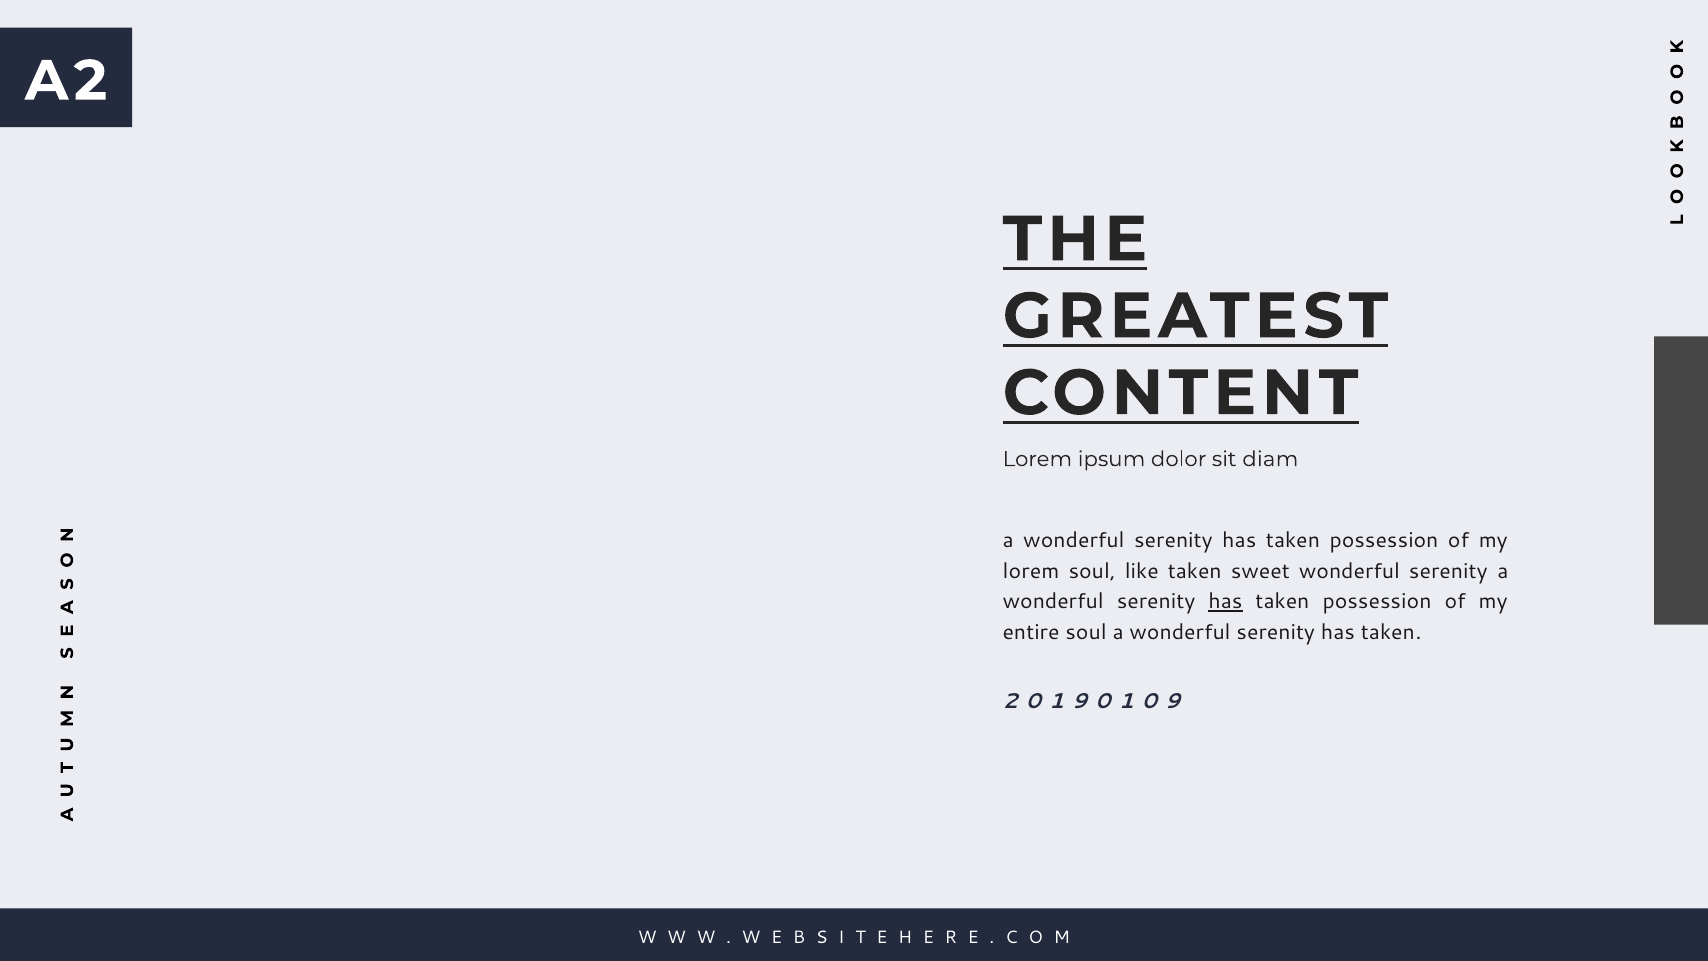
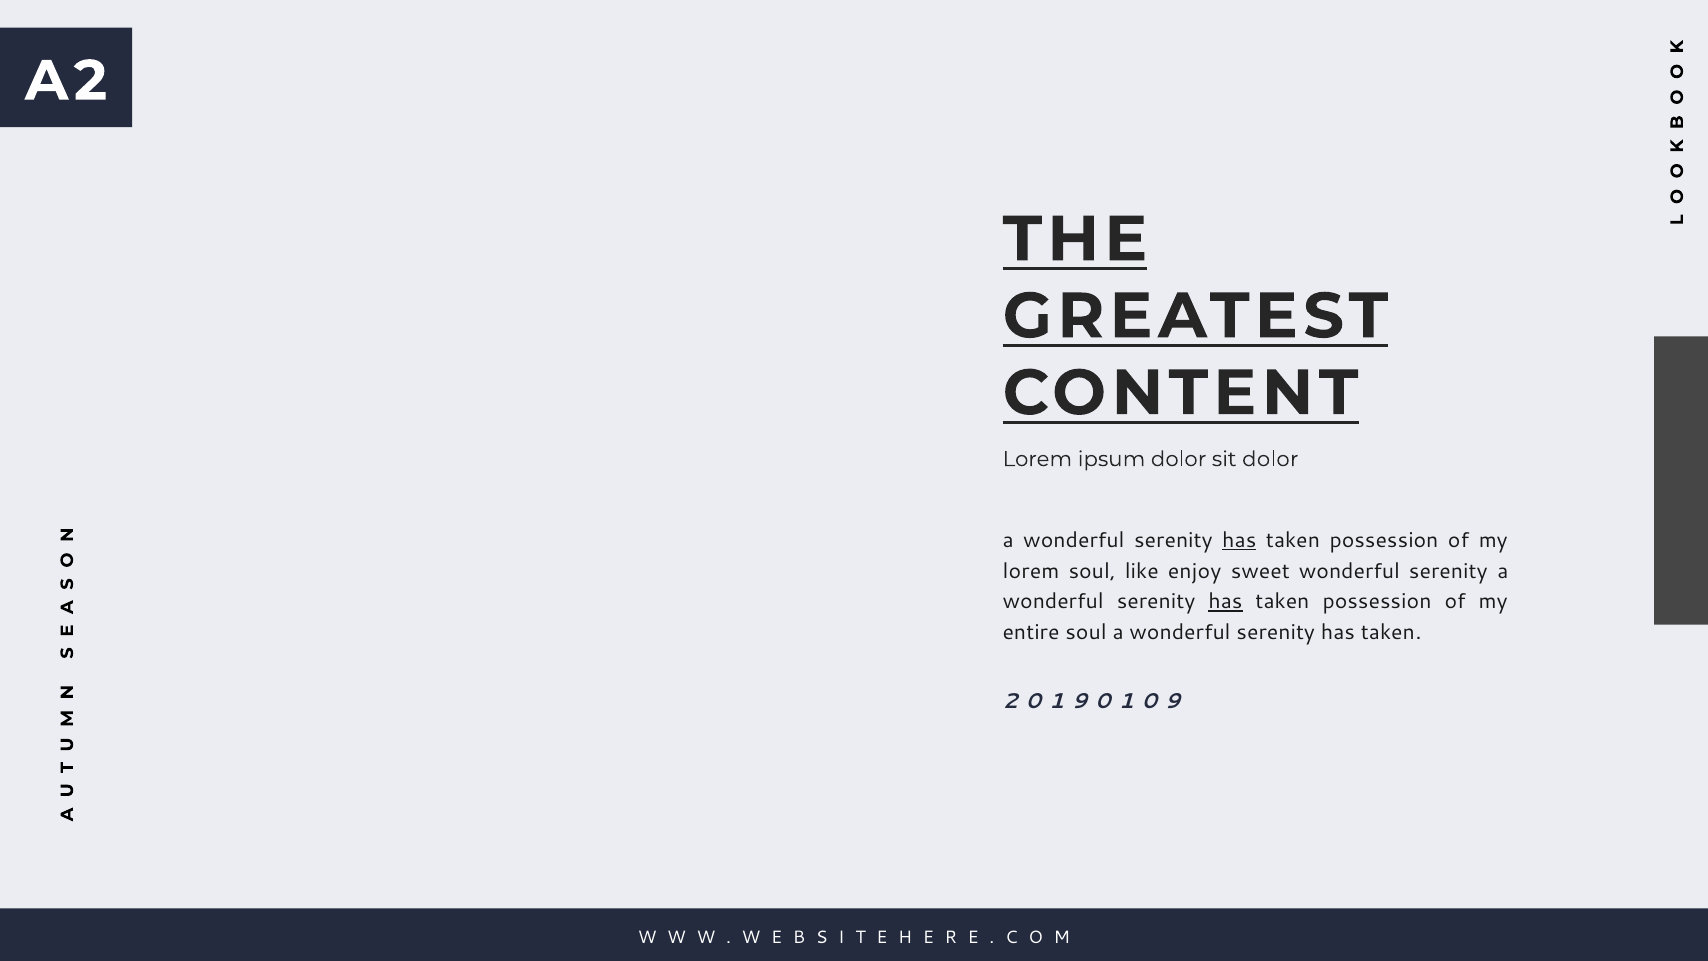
sit diam: diam -> dolor (1270, 459)
has underline: none -> present (1239, 540)
like taken: taken -> enjoy (1195, 571)
